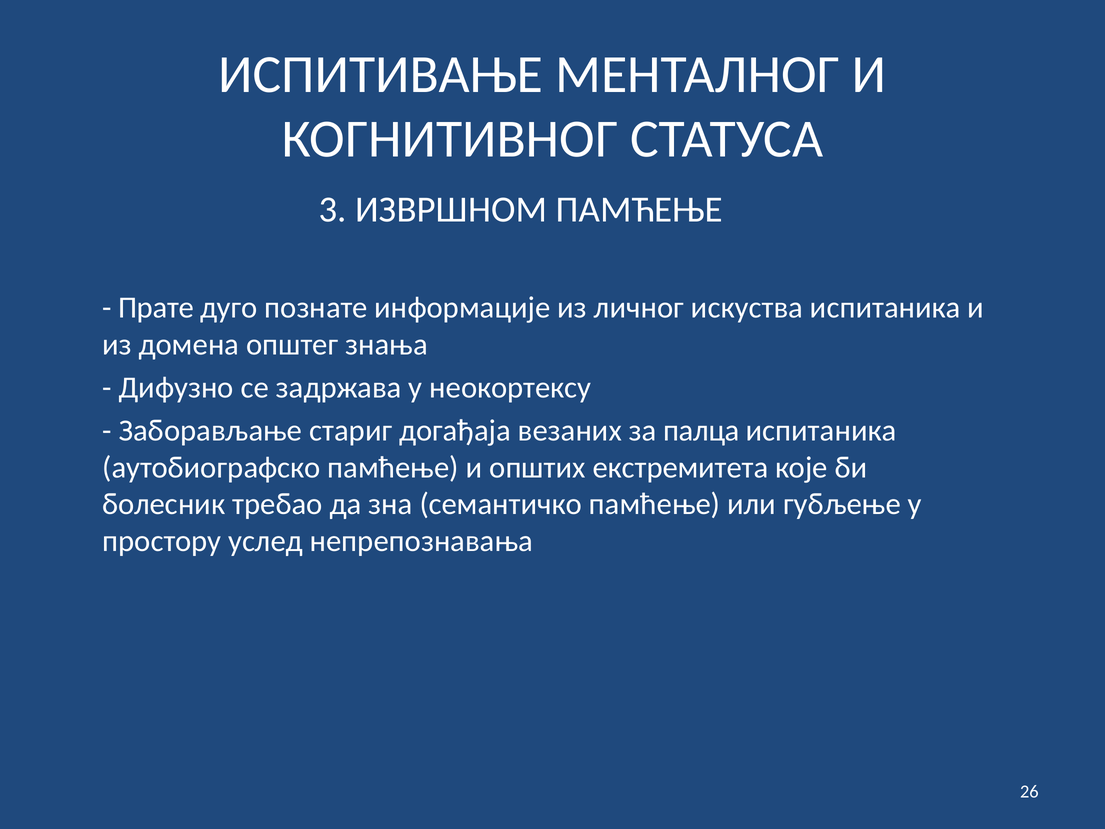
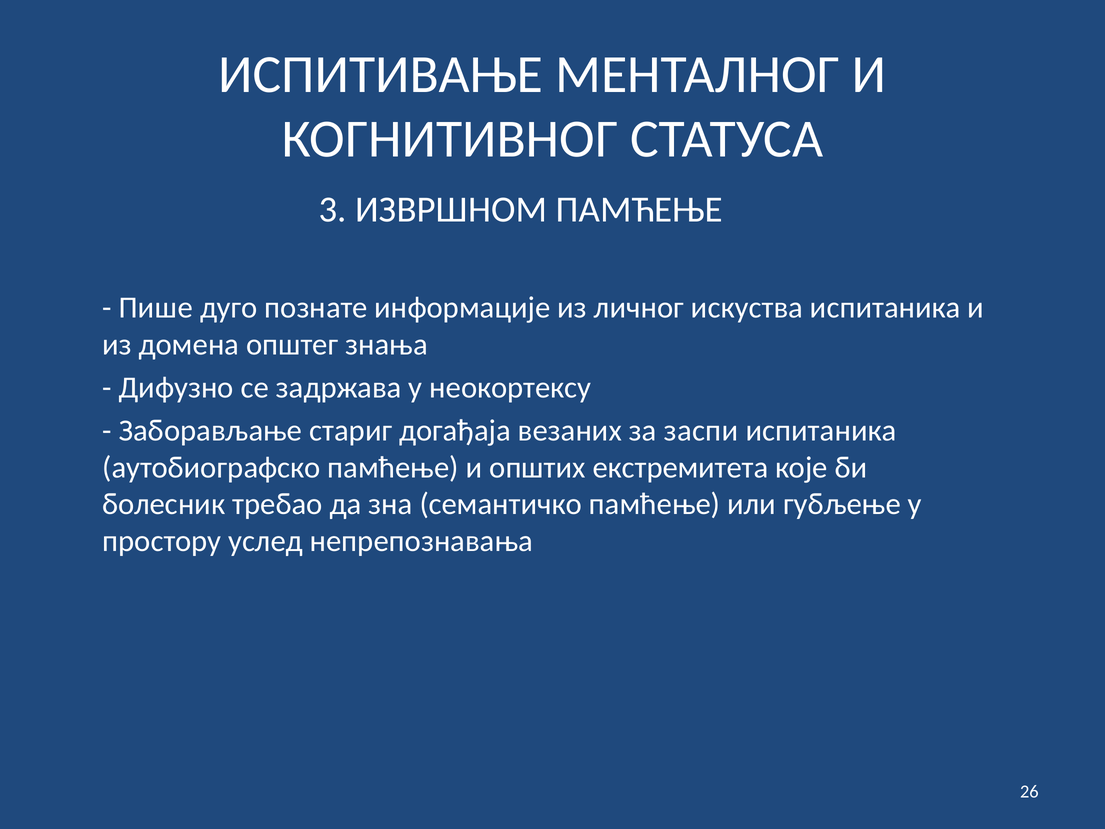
Прате: Прате -> Пише (156, 307)
палца: палца -> заспи (701, 430)
